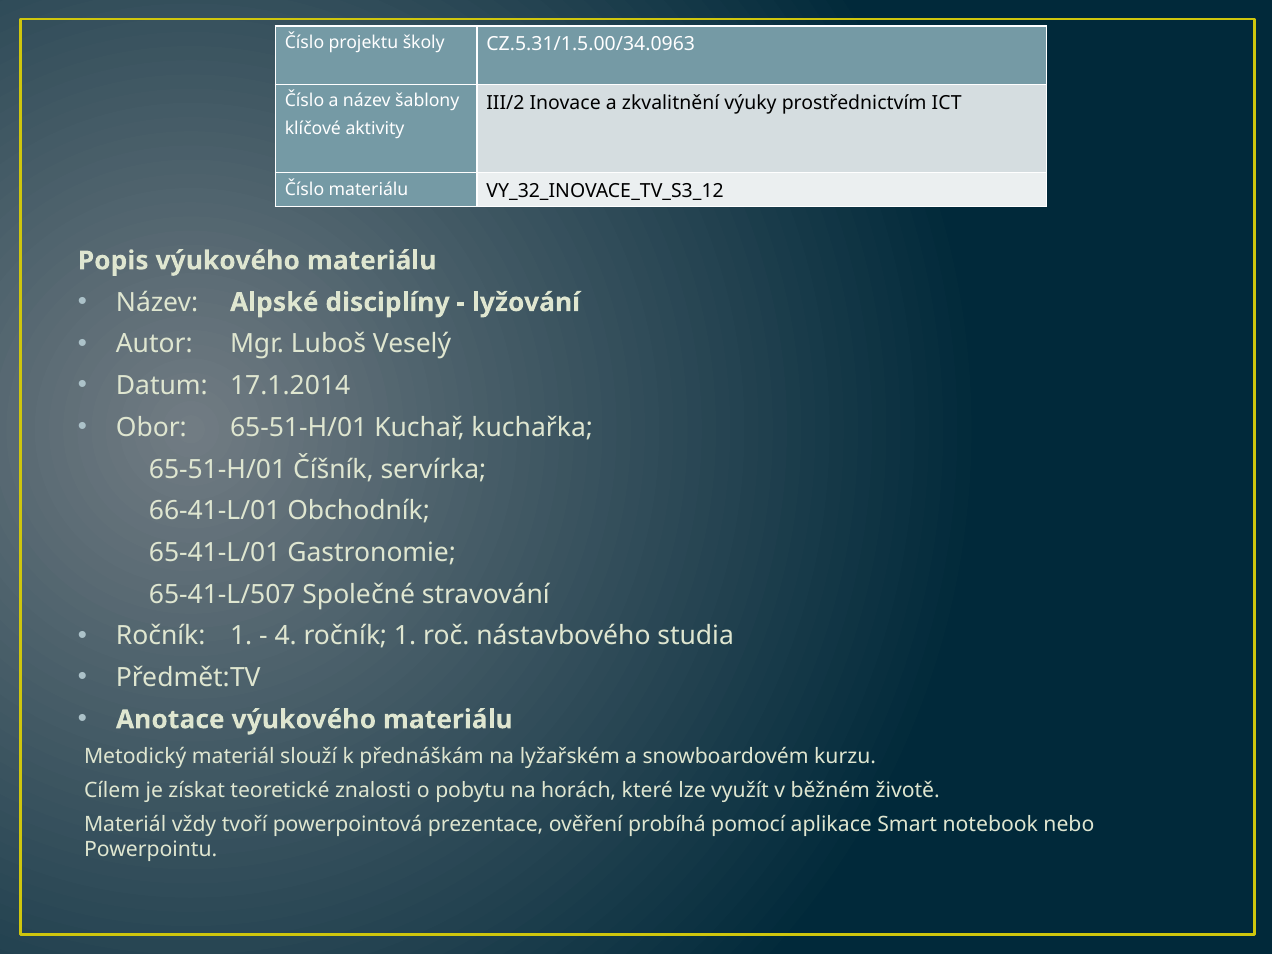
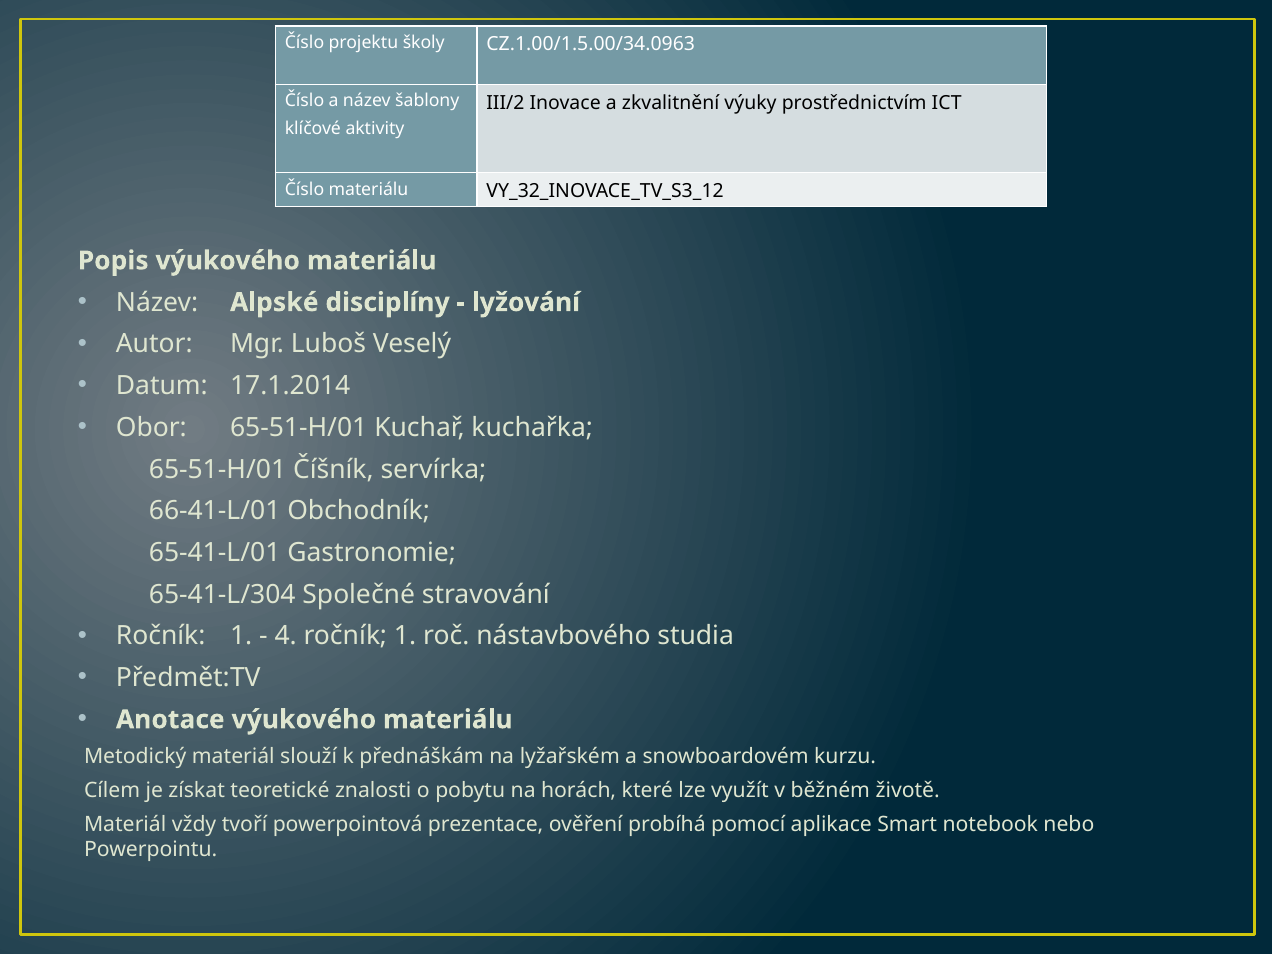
CZ.5.31/1.5.00/34.0963: CZ.5.31/1.5.00/34.0963 -> CZ.1.00/1.5.00/34.0963 (591, 45)
65-41-L/507: 65-41-L/507 -> 65-41-L/304 (222, 594)
